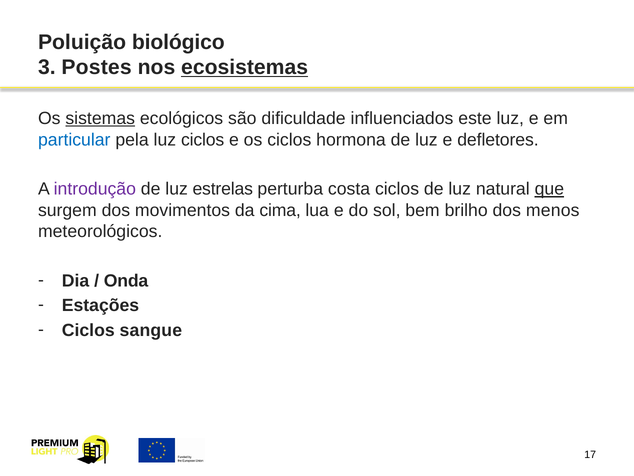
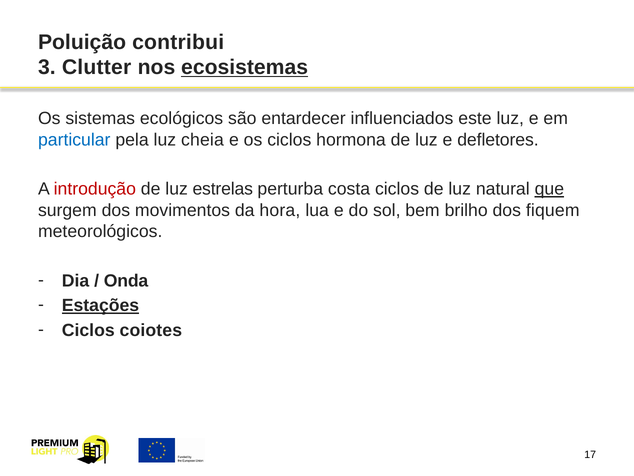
biológico: biológico -> contribui (178, 42)
Postes: Postes -> Clutter (97, 67)
sistemas underline: present -> none (100, 118)
dificuldade: dificuldade -> entardecer (304, 118)
luz ciclos: ciclos -> cheia (202, 140)
introdução colour: purple -> red (95, 189)
cima: cima -> hora (280, 210)
menos: menos -> fiquem (553, 210)
Estações underline: none -> present (101, 305)
sangue: sangue -> coiotes (151, 330)
